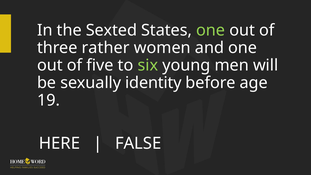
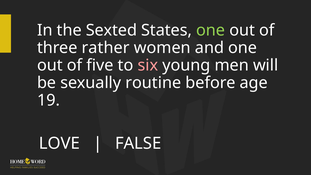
six colour: light green -> pink (148, 65)
identity: identity -> routine (153, 83)
HERE: HERE -> LOVE (59, 143)
